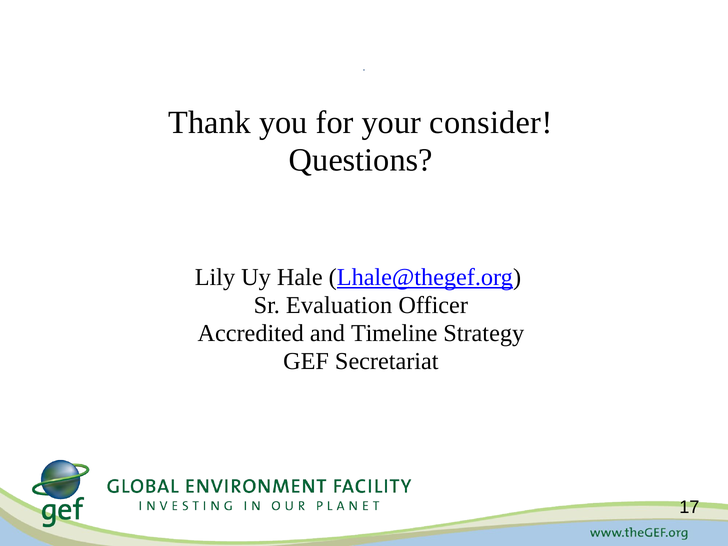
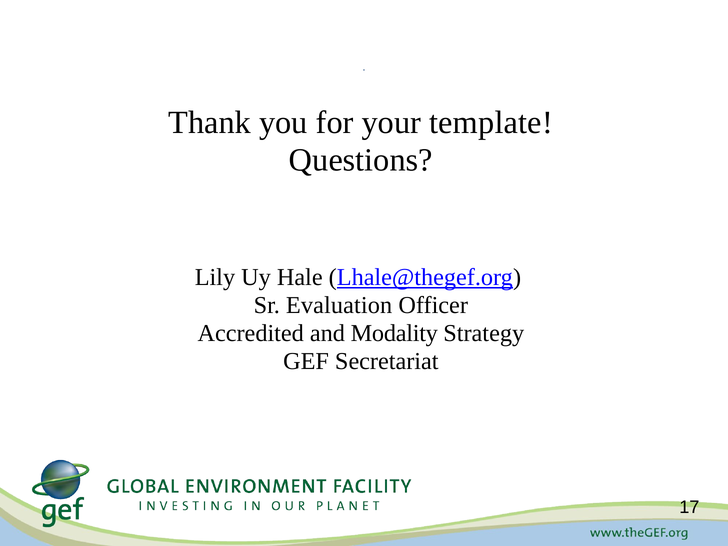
consider: consider -> template (491, 122)
Timeline: Timeline -> Modality (394, 333)
